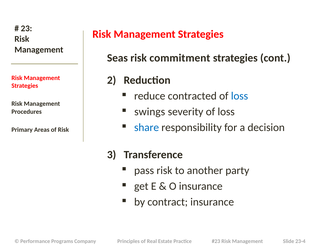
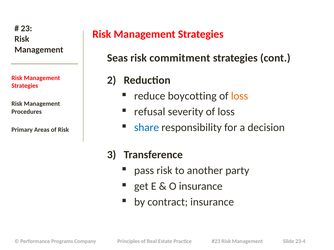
contracted: contracted -> boycotting (192, 96)
loss colour: blue -> orange (240, 96)
swings: swings -> refusal (150, 112)
